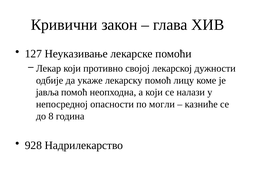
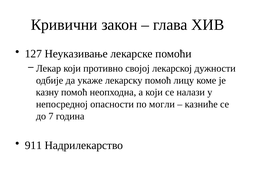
јавља: јавља -> казну (47, 92)
8: 8 -> 7 (51, 116)
928: 928 -> 911 (33, 145)
